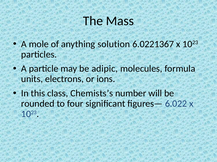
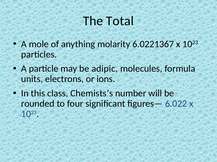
Mass: Mass -> Total (120, 21)
solution: solution -> molarity (114, 44)
